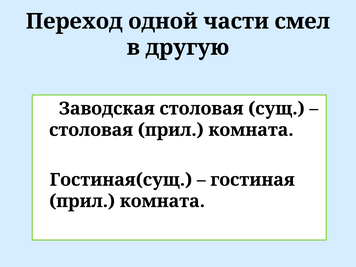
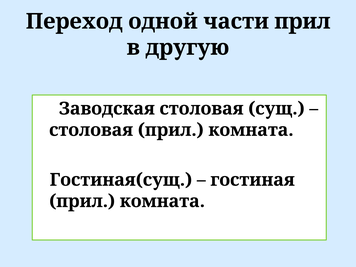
части смел: смел -> прил (302, 21)
